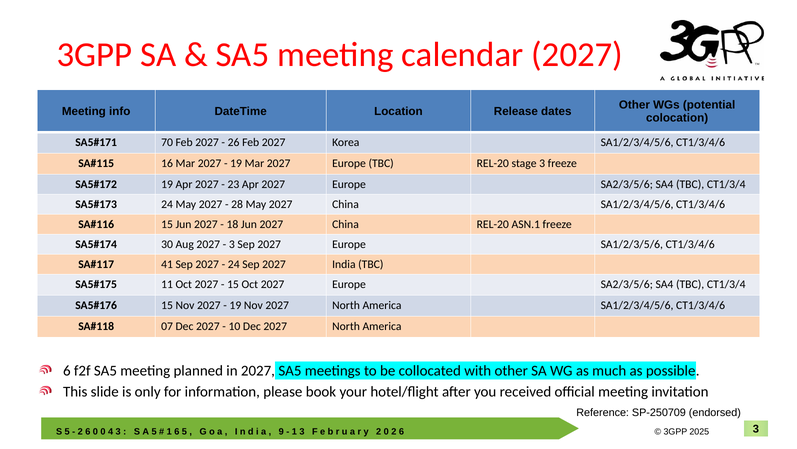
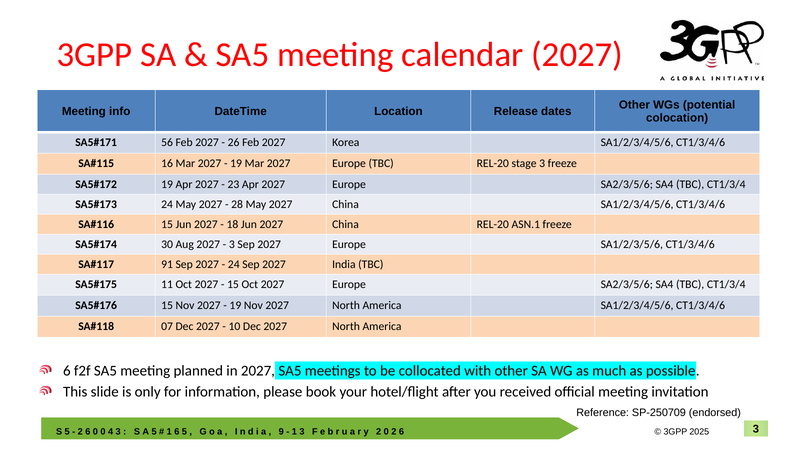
70: 70 -> 56 (167, 142)
41: 41 -> 91 (167, 264)
